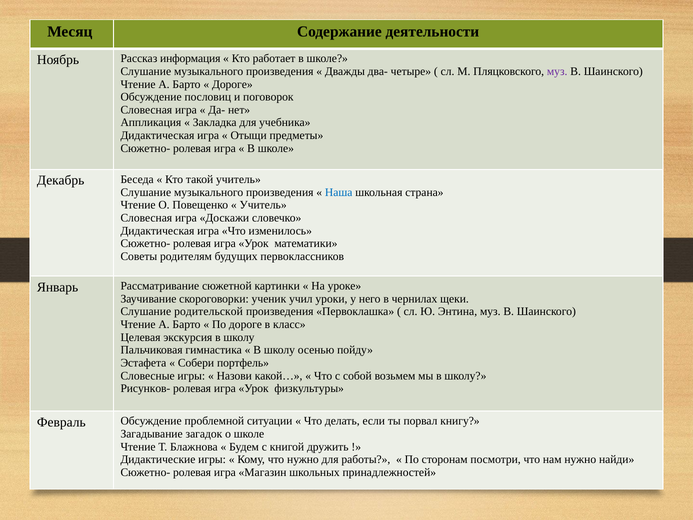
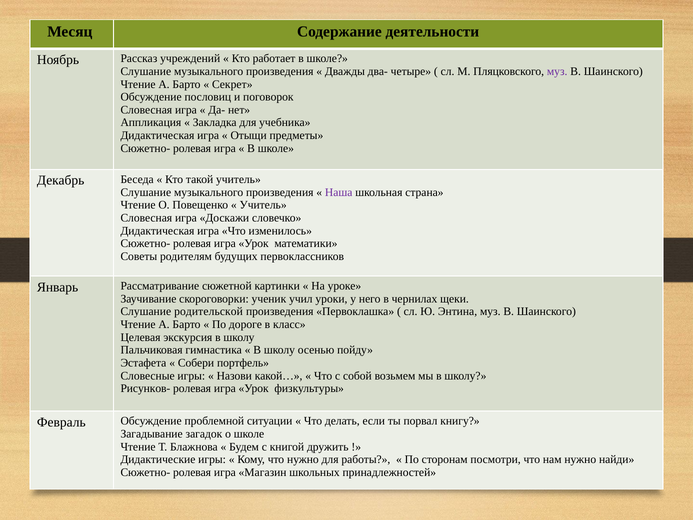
информация: информация -> учреждений (190, 59)
Дороге: Дороге -> Секрет (232, 84)
Наша colour: blue -> purple (339, 192)
